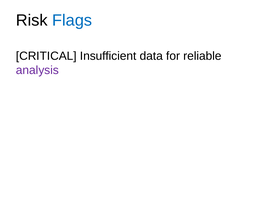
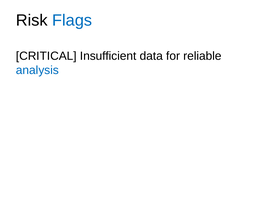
analysis colour: purple -> blue (37, 70)
